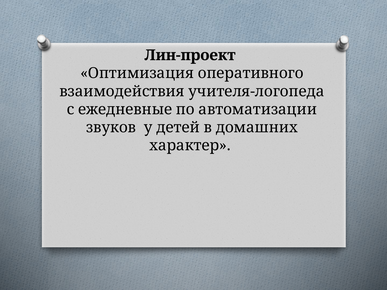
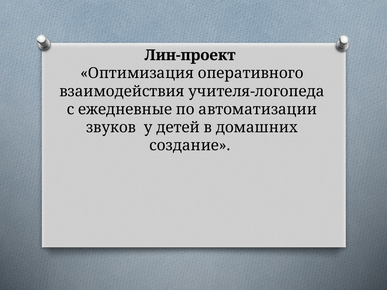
характер: характер -> создание (190, 146)
